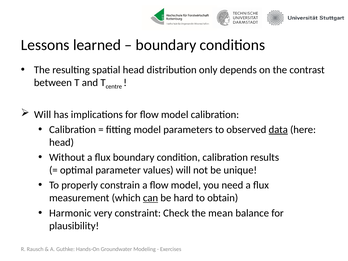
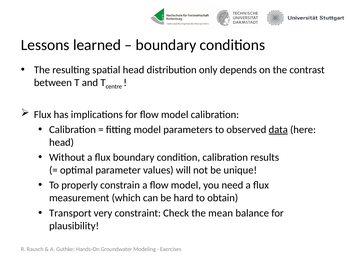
Will: Will -> Flux (43, 114)
can underline: present -> none (150, 198)
Harmonic: Harmonic -> Transport (70, 213)
